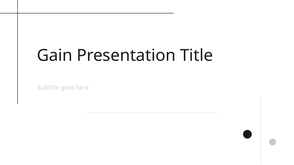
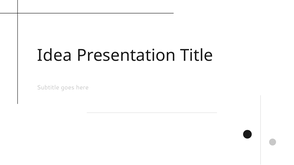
Gain: Gain -> Idea (55, 56)
